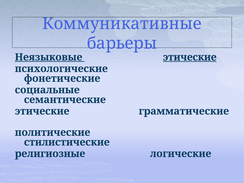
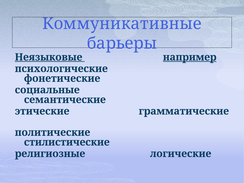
Неязыковые этические: этические -> например (190, 57)
